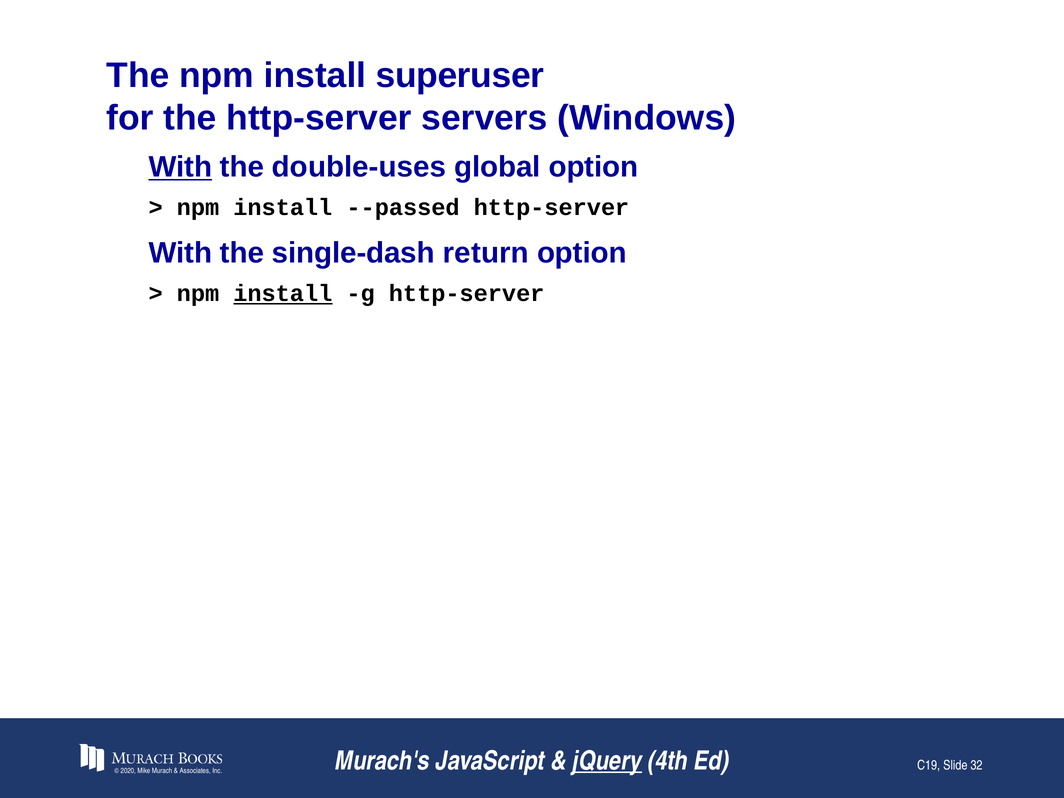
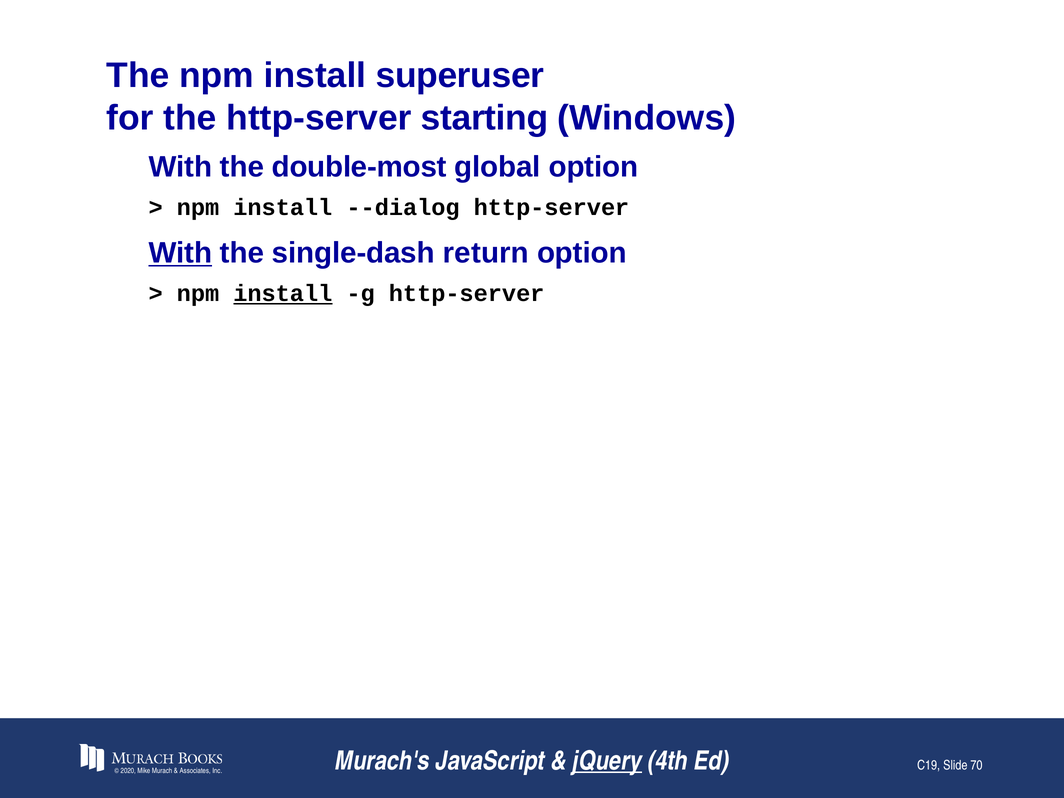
servers: servers -> starting (485, 118)
With underline: present -> none (180, 167)
double-uses: double-uses -> double-most (359, 167)
--passed: --passed -> --dialog (403, 207)
With underline: none -> present (180, 253)
32: 32 -> 70 (976, 766)
